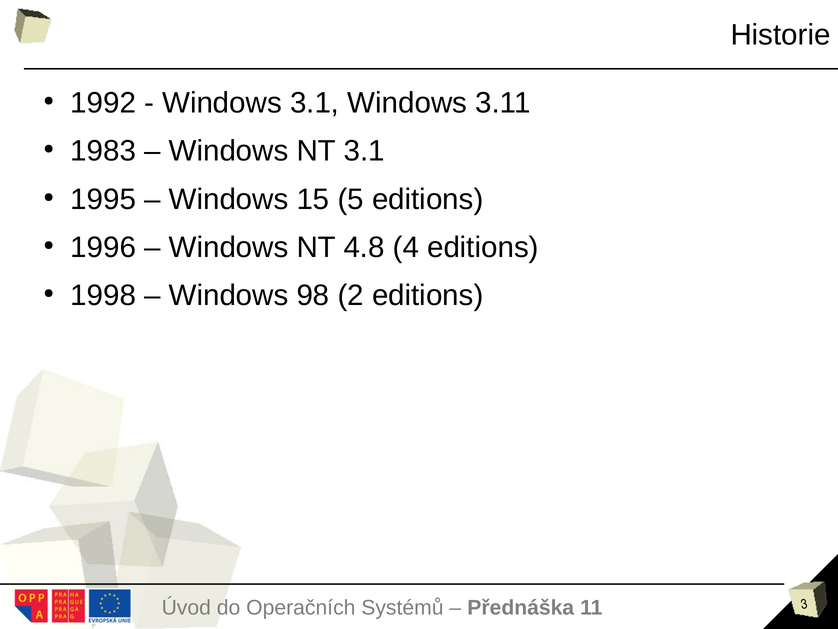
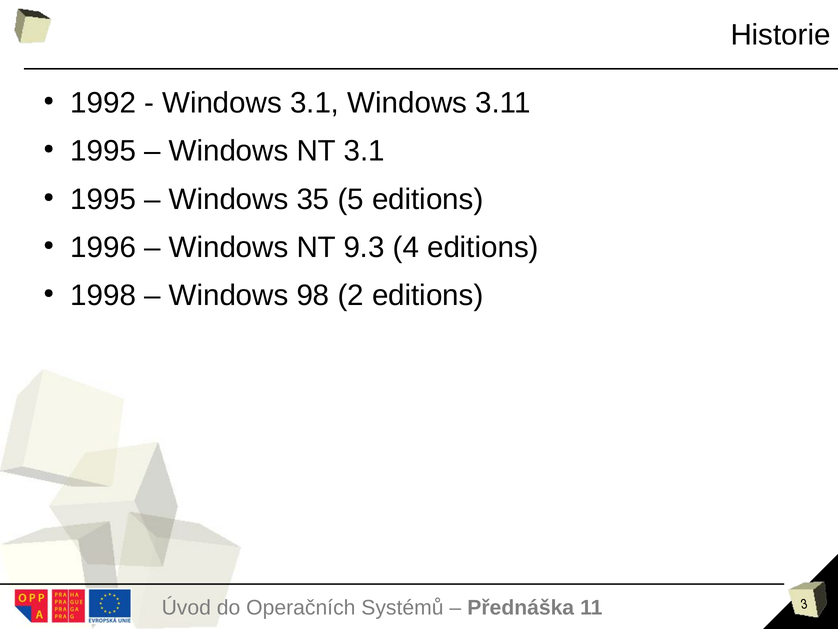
1983: 1983 -> 1995 (103, 151)
15: 15 -> 35 (313, 199)
4.8: 4.8 -> 9.3 (364, 247)
